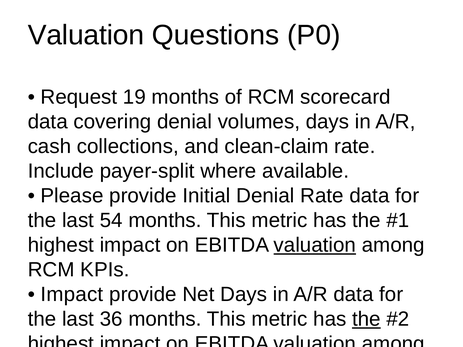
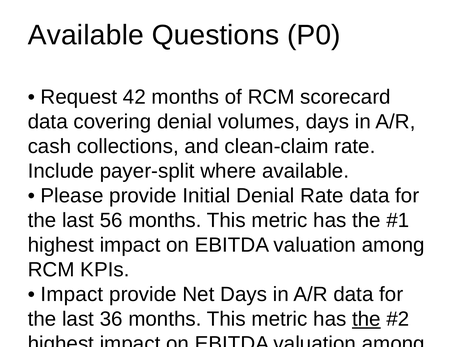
Valuation: Valuation -> Available (86, 35)
19: 19 -> 42 (134, 97)
54: 54 -> 56 (111, 221)
valuation underline: present -> none (315, 245)
